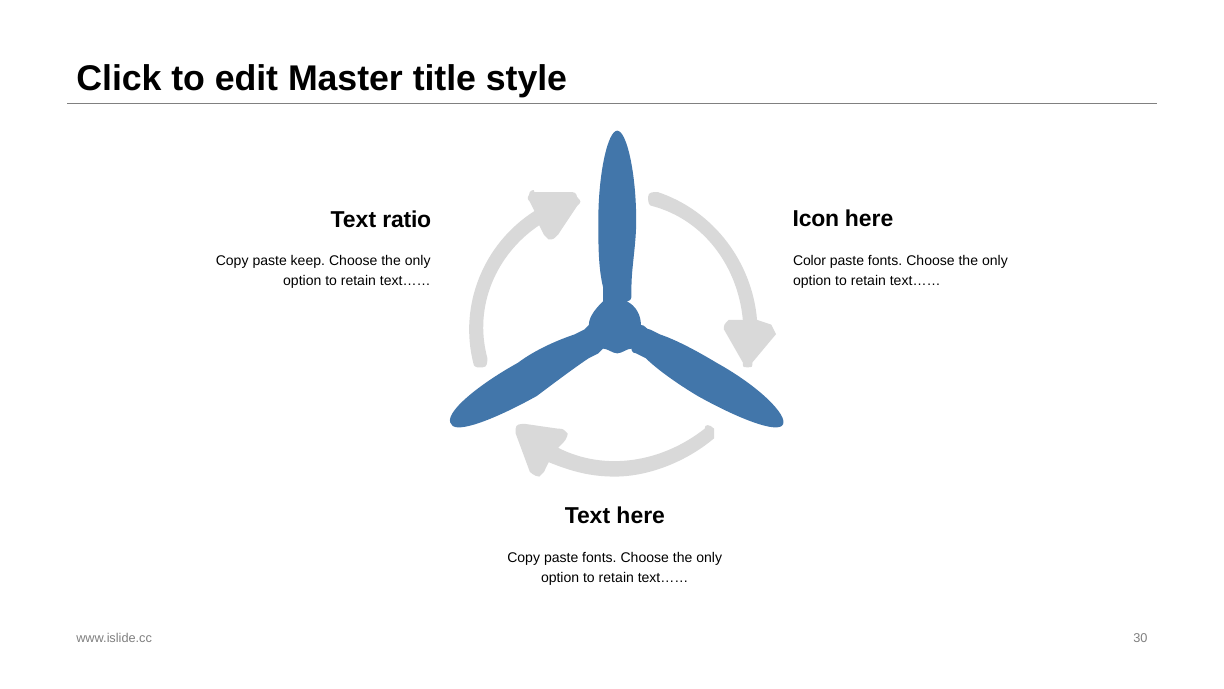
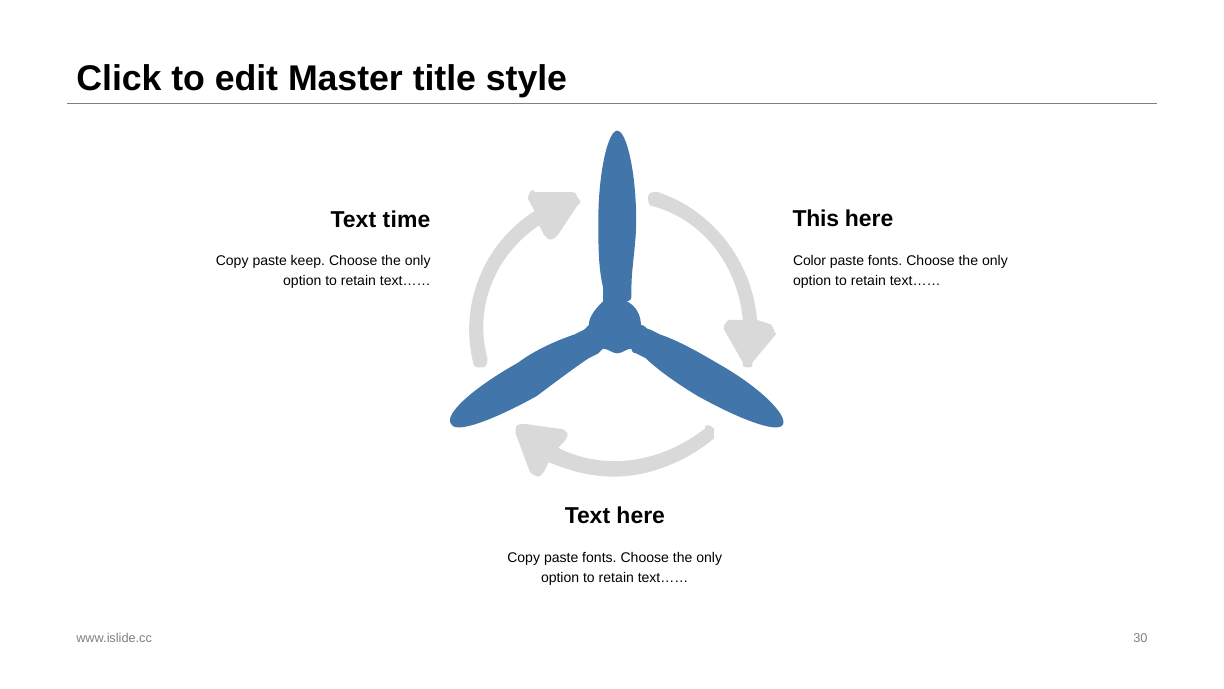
Icon: Icon -> This (816, 219)
ratio: ratio -> time (407, 220)
